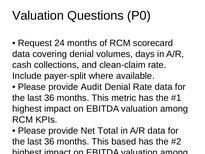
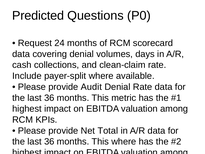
Valuation: Valuation -> Predicted (38, 16)
This based: based -> where (124, 141)
